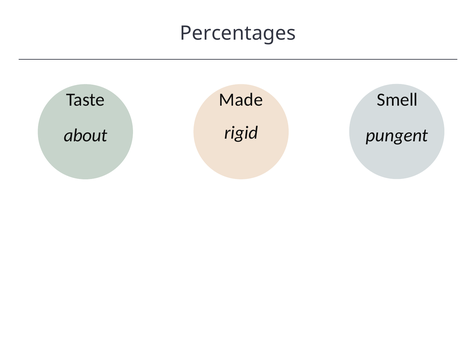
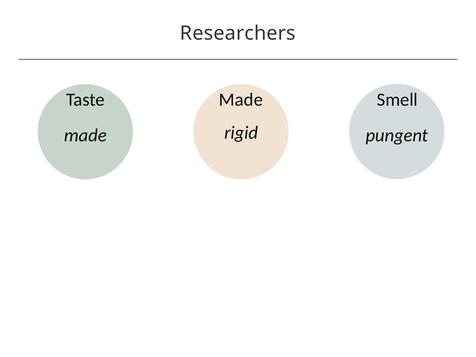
Percentages: Percentages -> Researchers (238, 33)
about: about -> made (85, 135)
